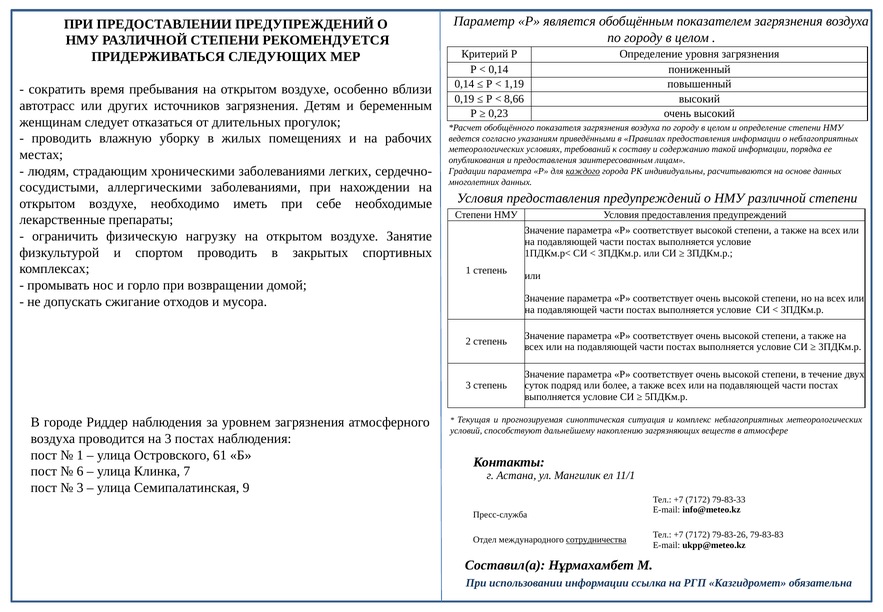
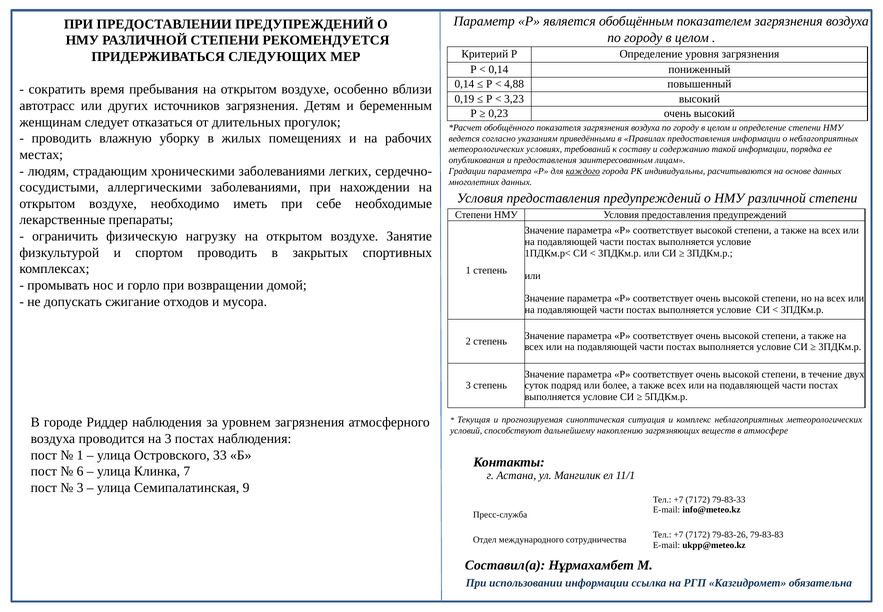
1,19: 1,19 -> 4,88 (514, 84)
8,66: 8,66 -> 3,23 (514, 99)
61: 61 -> 33 (220, 455)
сотрудничества underline: present -> none (596, 539)
